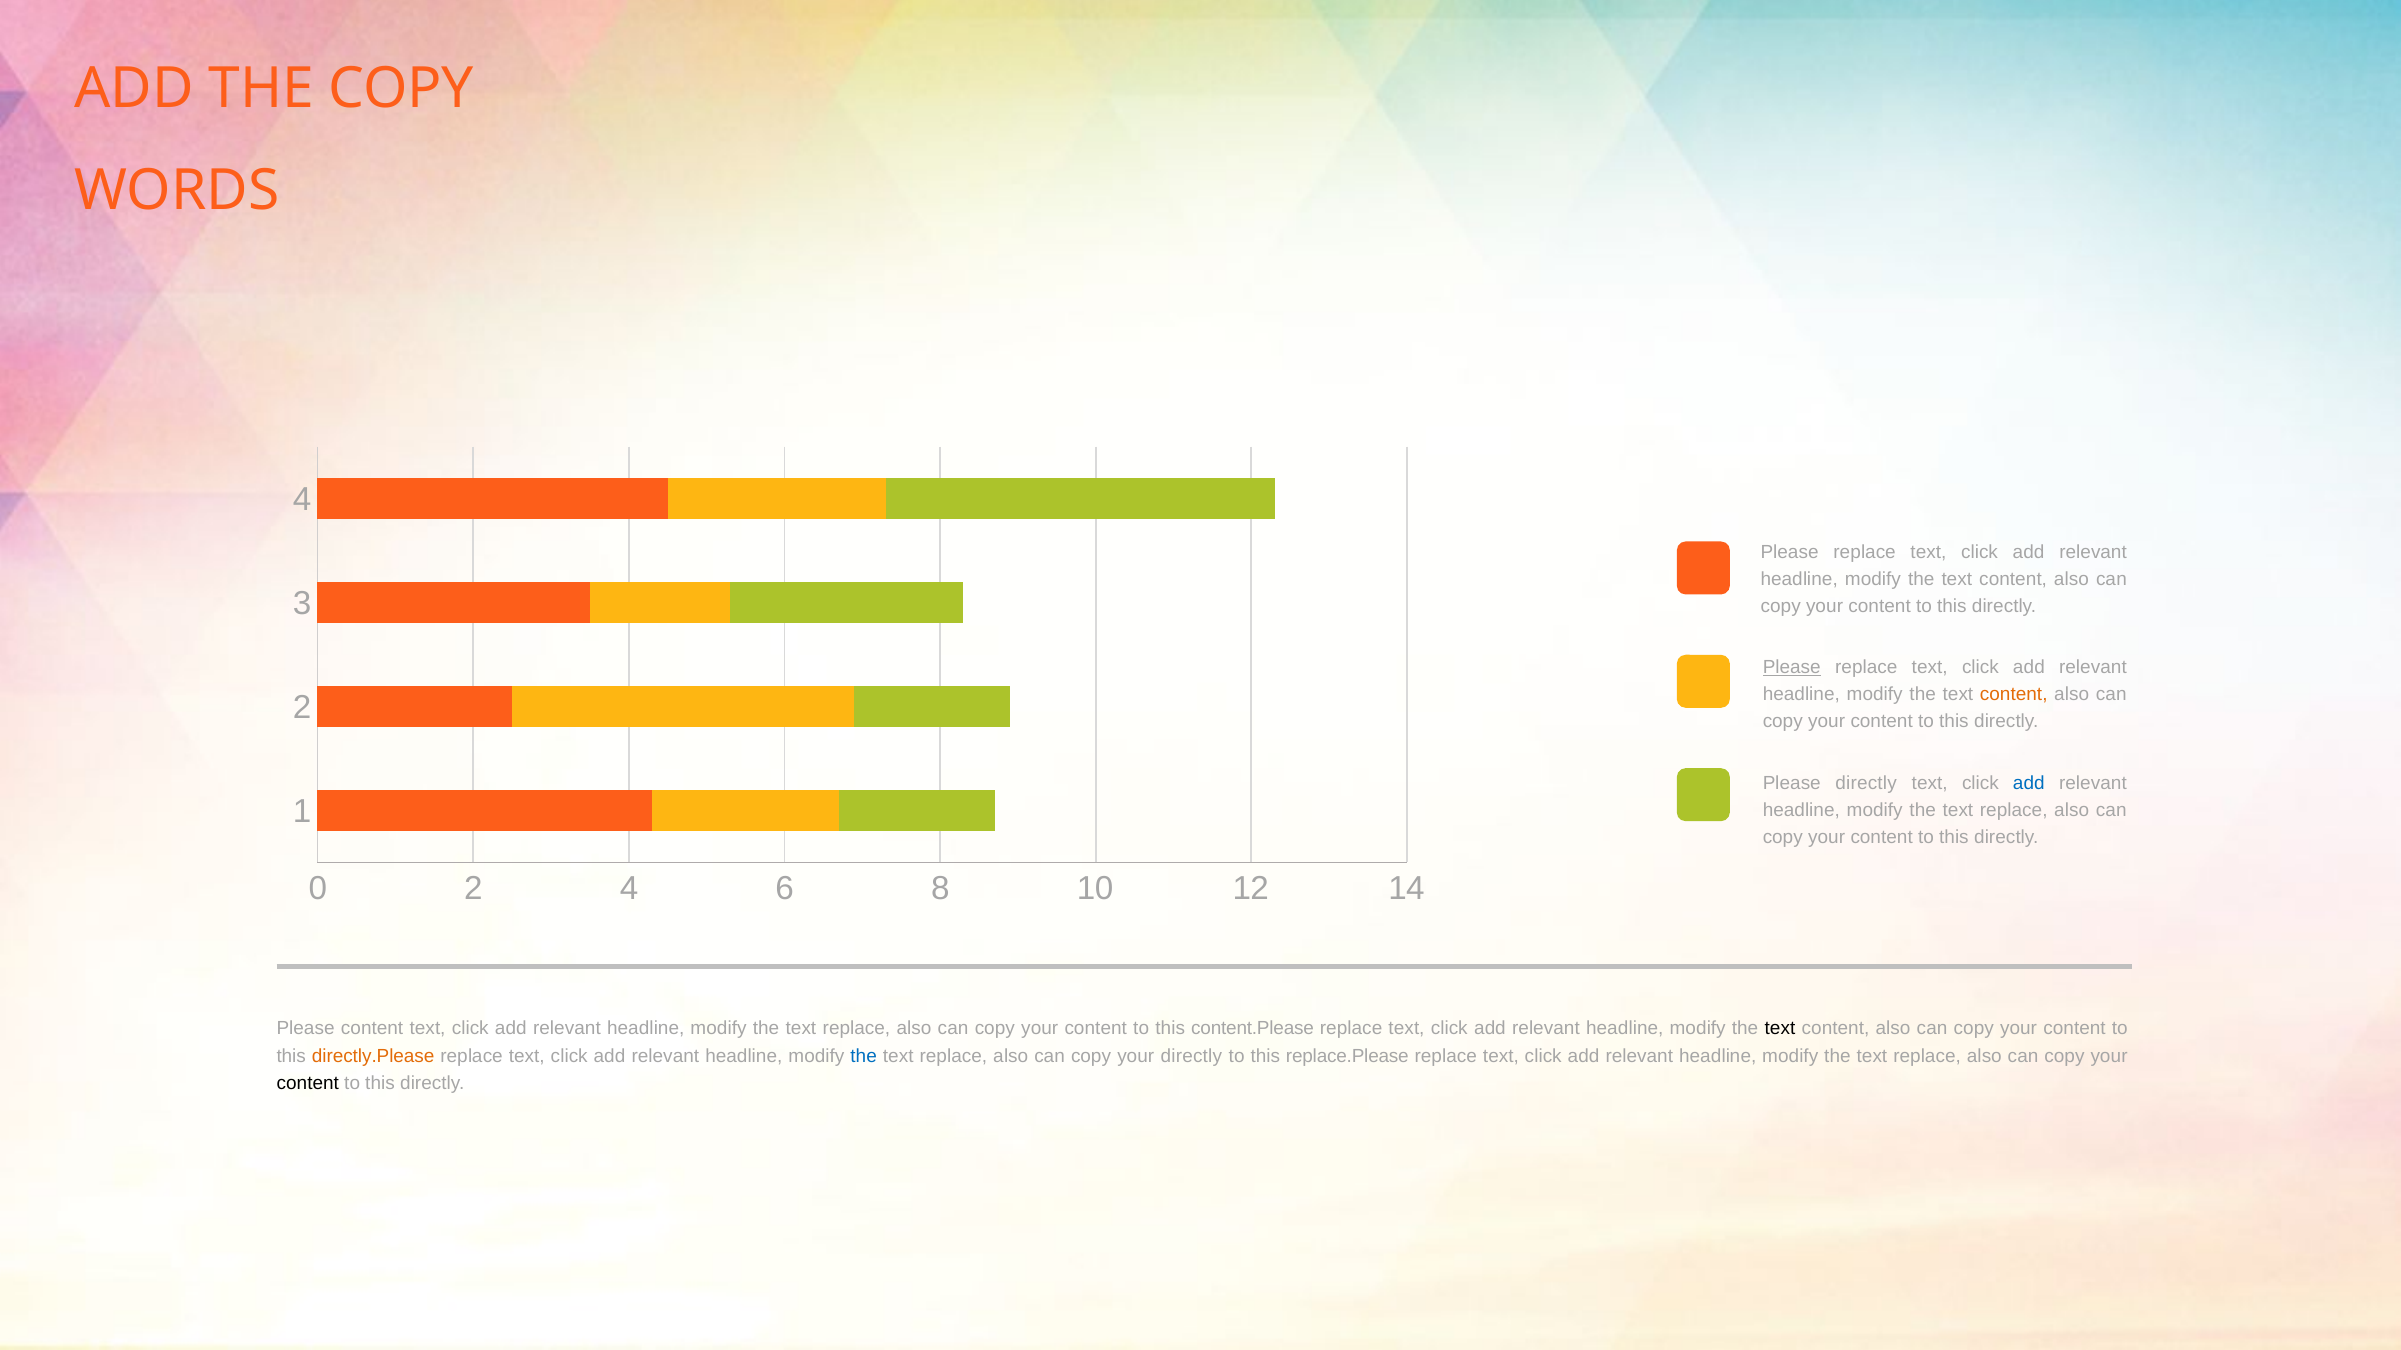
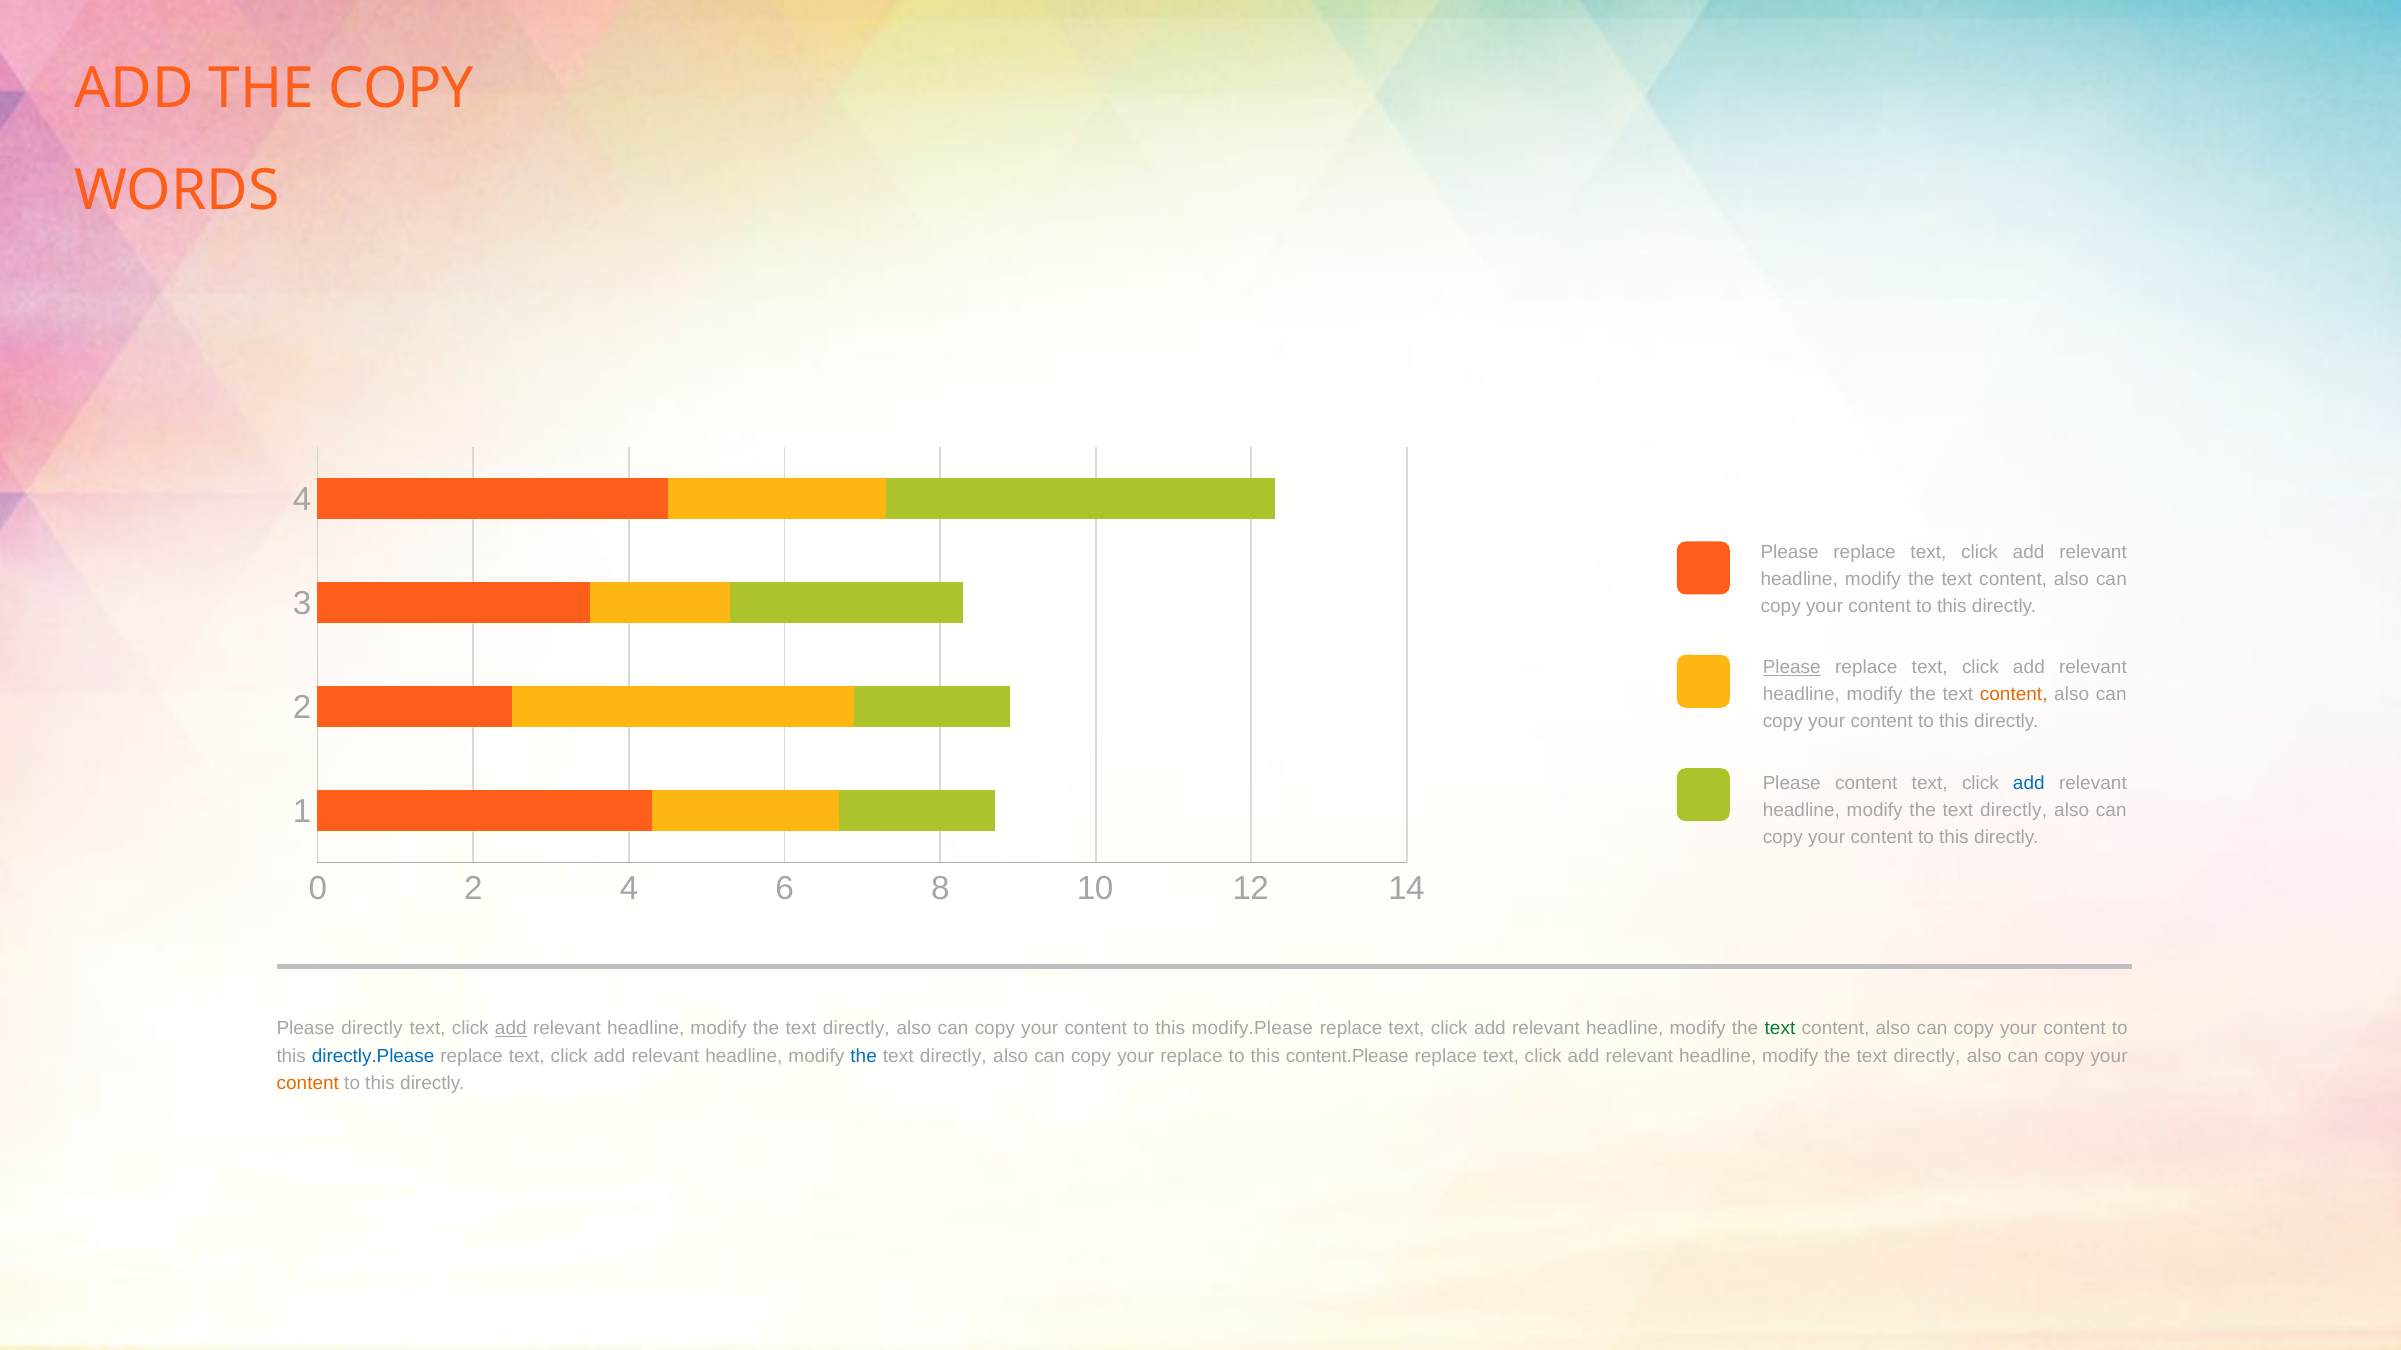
Please directly: directly -> content (1866, 783)
replace: replace -> directly (2014, 810)
Please content: content -> directly (372, 1029)
add underline: none -> present (511, 1029)
replace: replace -> directly (856, 1029)
content.Please: content.Please -> modify.Please (1252, 1029)
text colour: black -> green (1780, 1029)
directly.Please colour: orange -> blue (373, 1056)
replace: replace -> directly (953, 1056)
your directly: directly -> replace (1191, 1056)
replace.Please: replace.Please -> content.Please (1347, 1056)
replace: replace -> directly (1927, 1056)
content colour: black -> orange (308, 1083)
